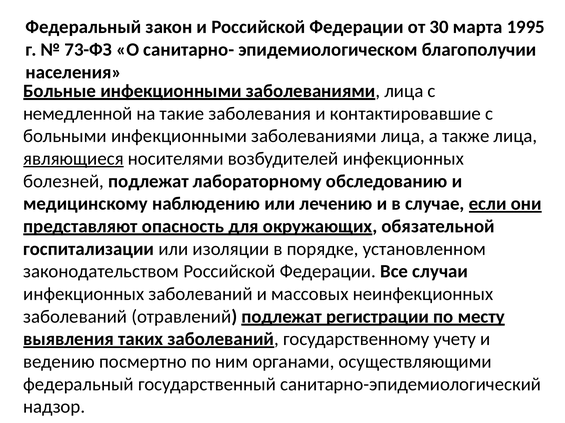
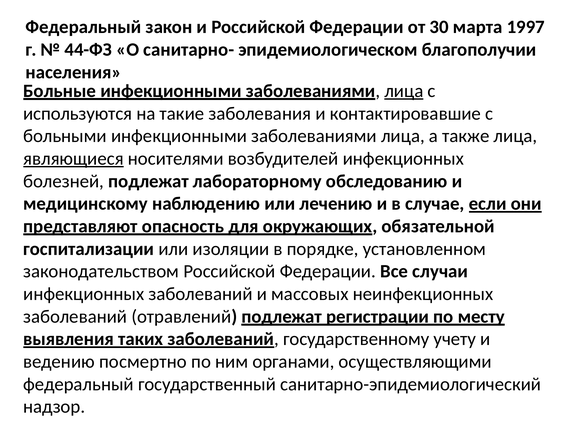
1995: 1995 -> 1997 (526, 27)
73-ФЗ: 73-ФЗ -> 44-ФЗ (88, 50)
лица underline: none -> present (404, 91)
немедленной: немедленной -> используются (78, 114)
